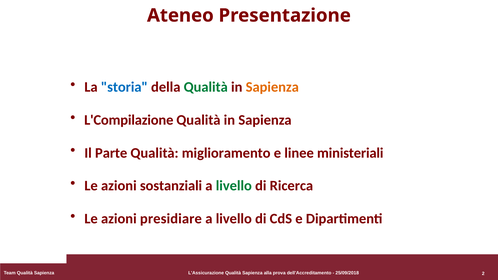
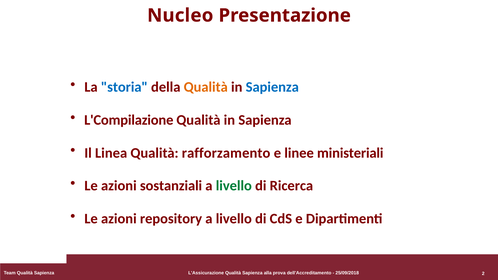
Ateneo: Ateneo -> Nucleo (180, 15)
Qualità colour: green -> orange (206, 87)
Sapienza colour: orange -> blue (272, 87)
Parte: Parte -> Linea (111, 153)
miglioramento: miglioramento -> rafforzamento (226, 153)
presidiare: presidiare -> repository (171, 219)
